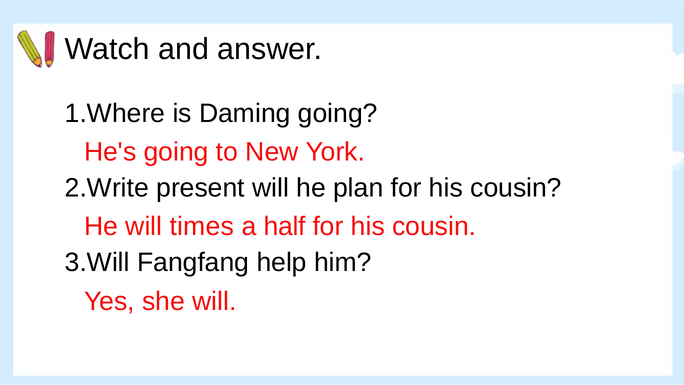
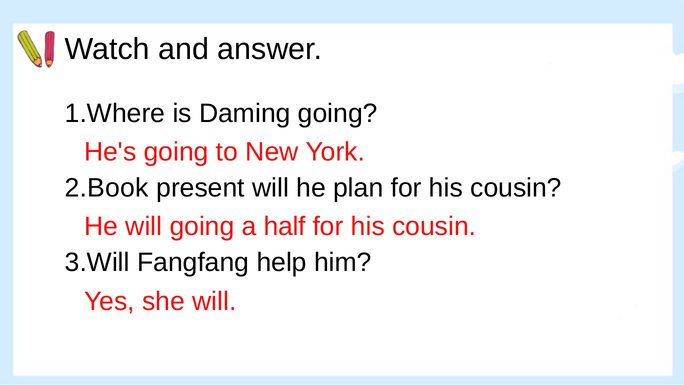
2.Write: 2.Write -> 2.Book (107, 188)
will times: times -> going (202, 227)
